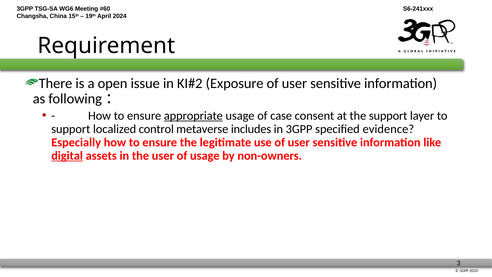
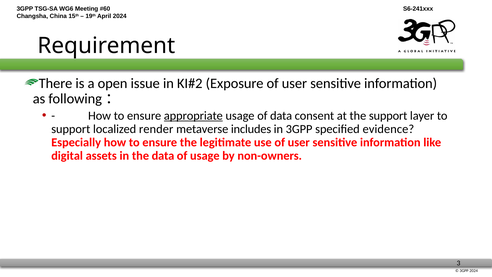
of case: case -> data (281, 116)
control: control -> render (156, 129)
digital underline: present -> none (67, 155)
the user: user -> data (163, 155)
